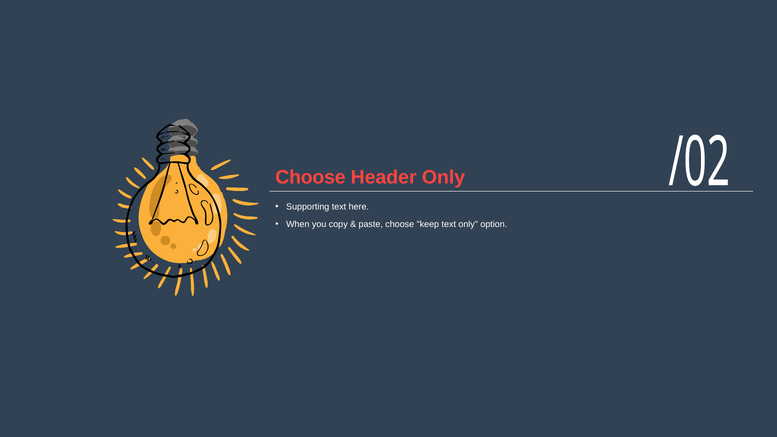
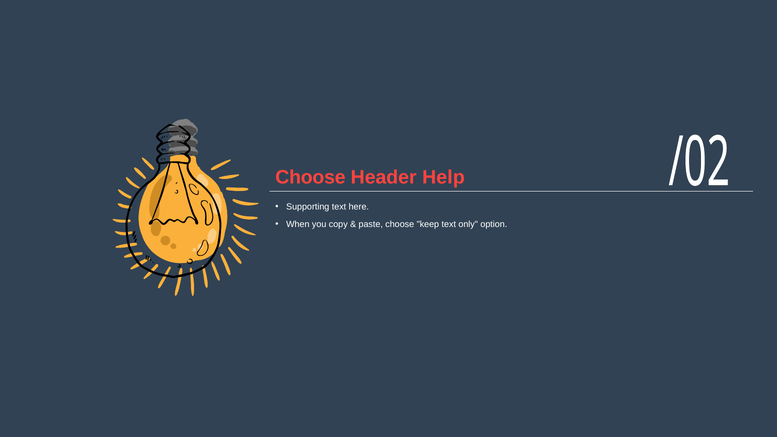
Header Only: Only -> Help (443, 177)
